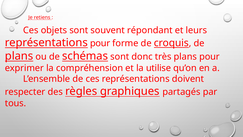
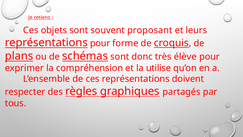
répondant: répondant -> proposant (150, 30)
très plans: plans -> élève (185, 57)
